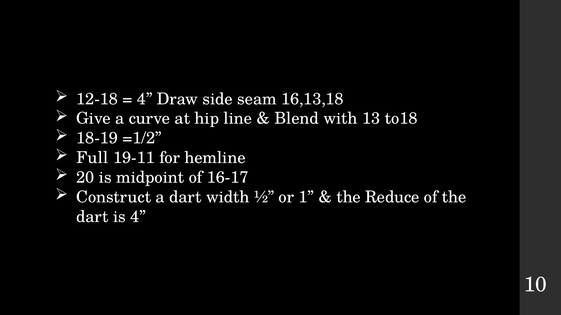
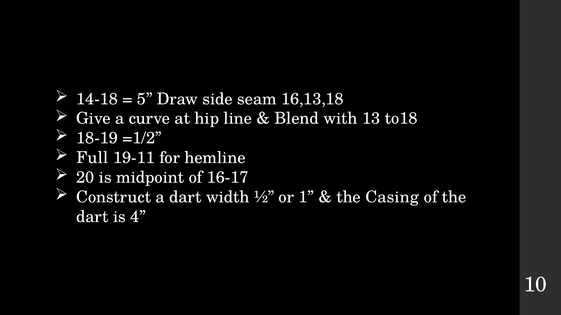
12-18: 12-18 -> 14-18 (97, 99)
4: 4 -> 5 (145, 99)
Reduce: Reduce -> Casing (392, 197)
